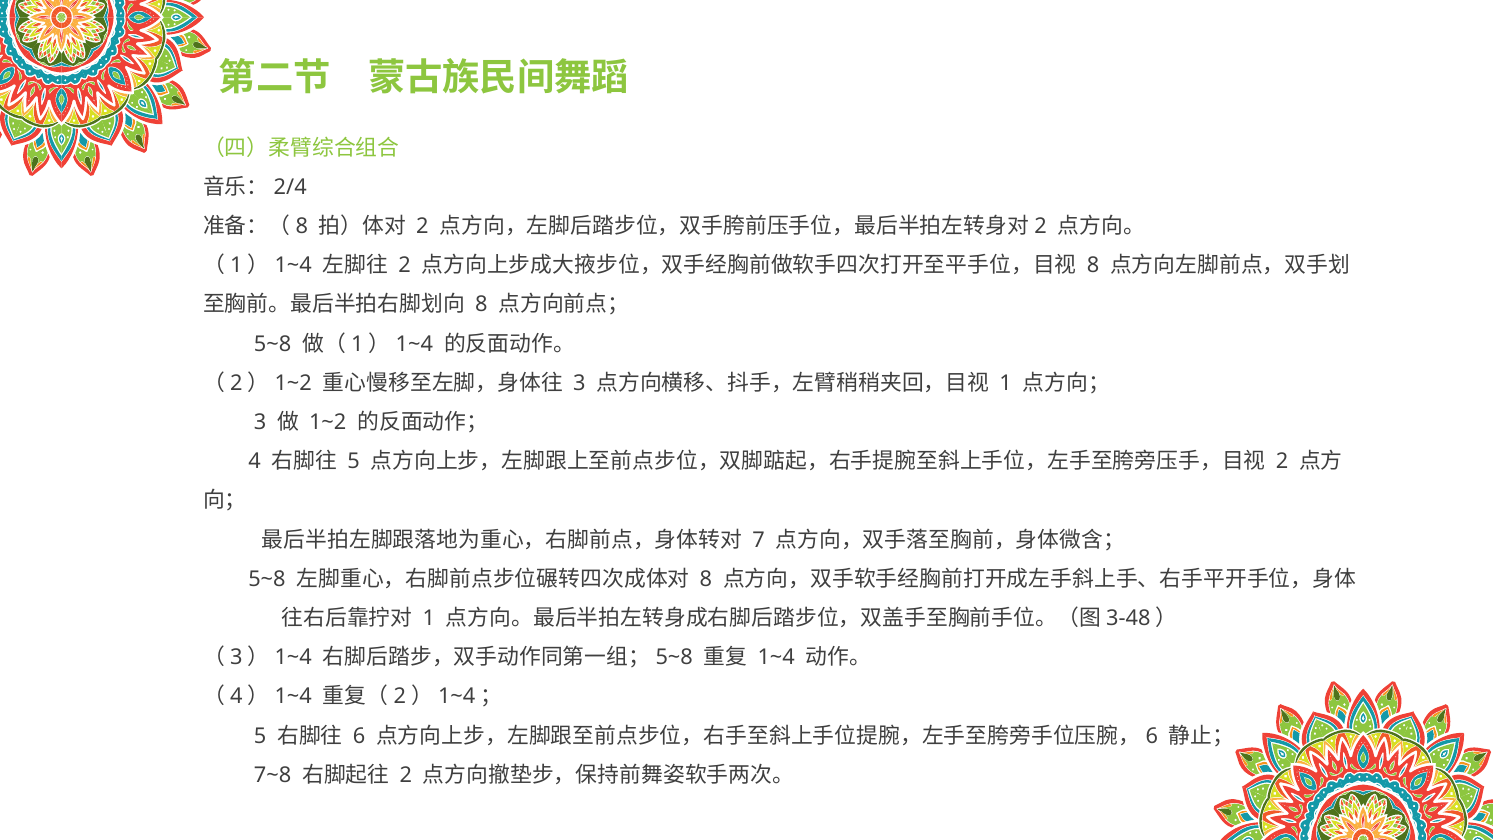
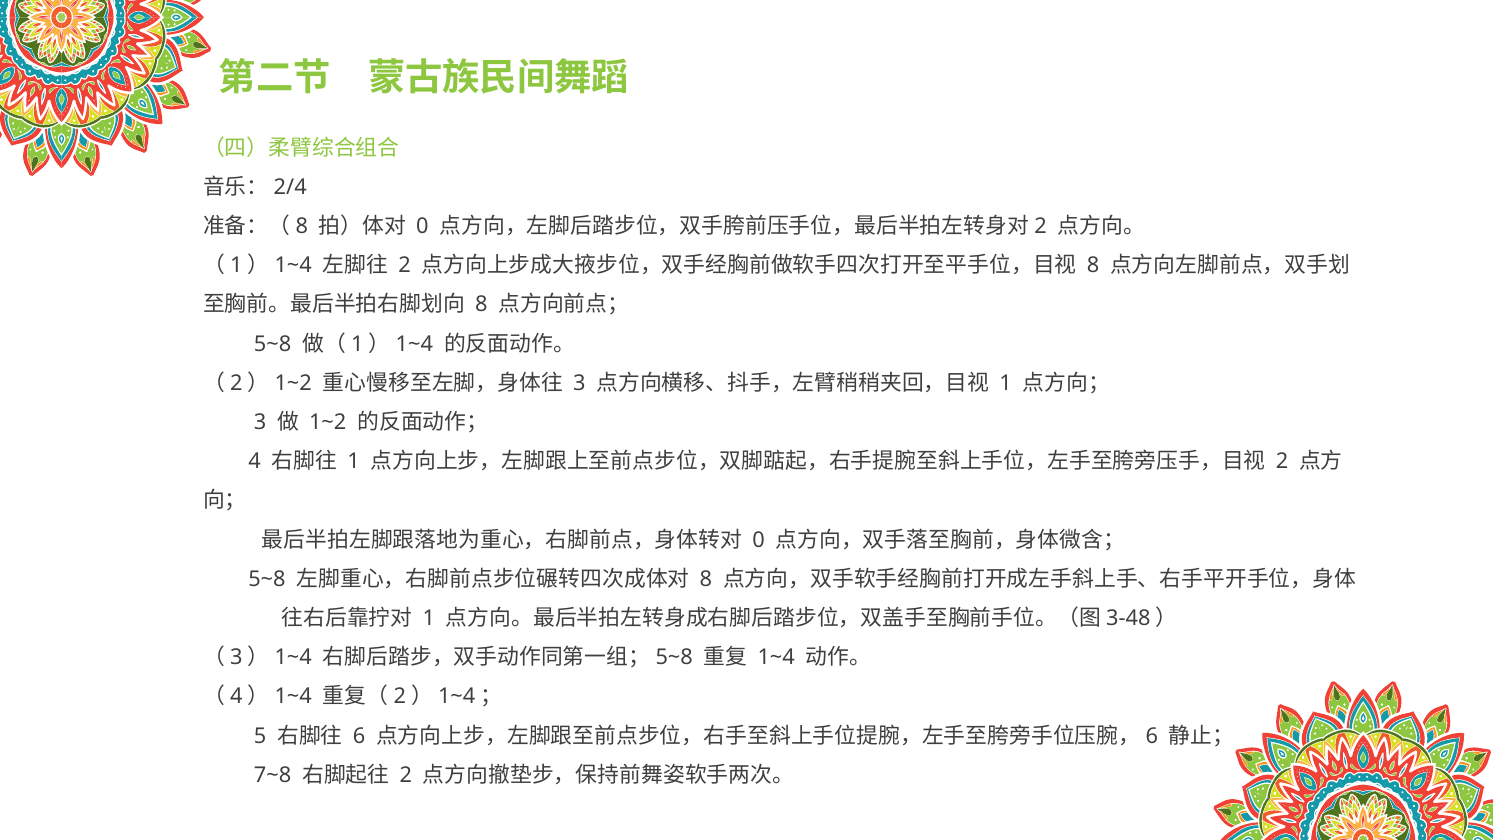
2: 2 -> 0 (422, 226)
5: 5 -> 1 (353, 461)
7: 7 -> 0 (759, 540)
